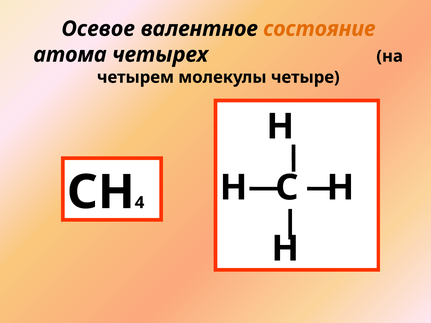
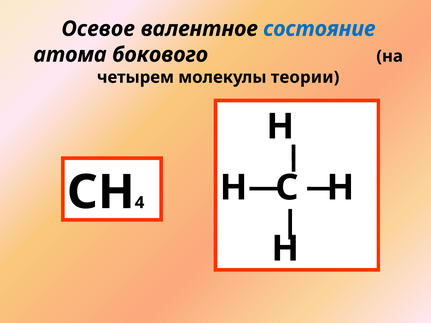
состояние colour: orange -> blue (319, 29)
четырех: четырех -> бокового (160, 55)
четыре: четыре -> теории (305, 77)
